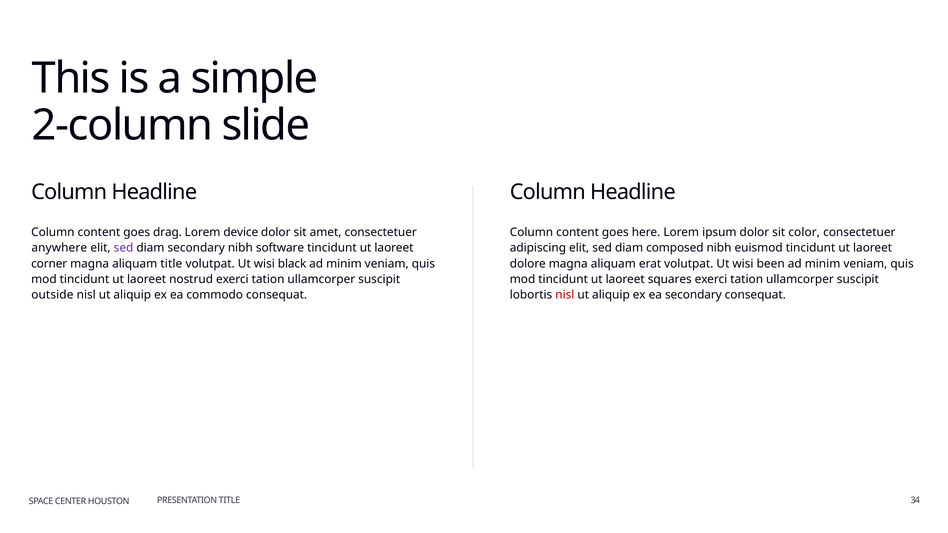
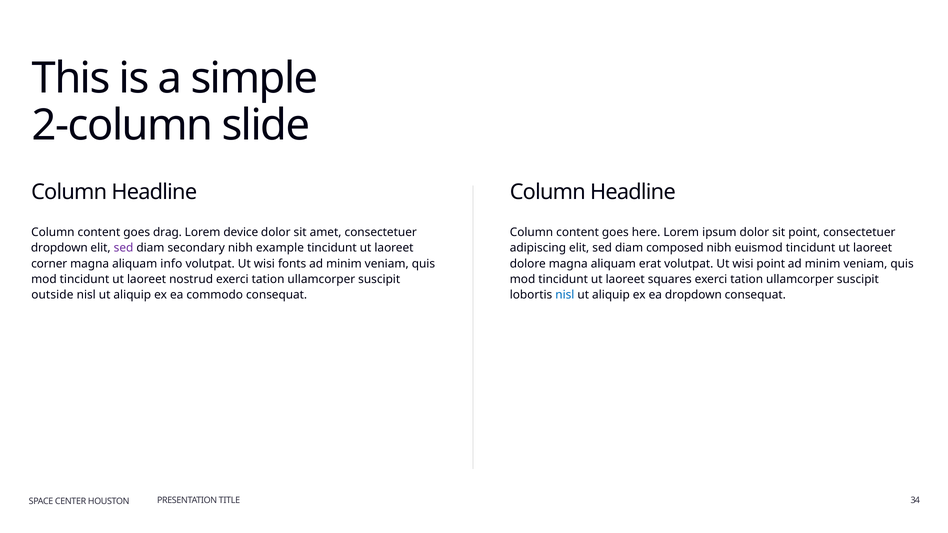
sit color: color -> point (804, 233)
anywhere: anywhere -> dropdown (59, 248)
software: software -> example (280, 248)
aliquam title: title -> info (171, 264)
black: black -> fonts (292, 264)
wisi been: been -> point (771, 264)
nisl colour: red -> blue (565, 295)
ea secondary: secondary -> dropdown (693, 295)
